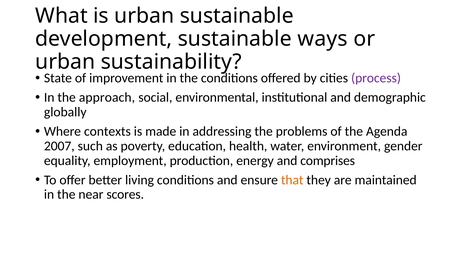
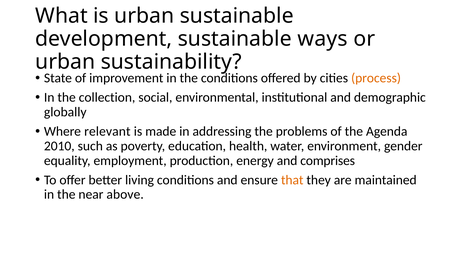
process colour: purple -> orange (376, 78)
approach: approach -> collection (107, 98)
contexts: contexts -> relevant (107, 132)
2007: 2007 -> 2010 (59, 146)
scores: scores -> above (125, 195)
